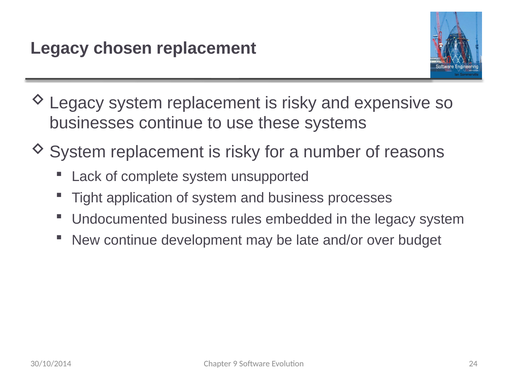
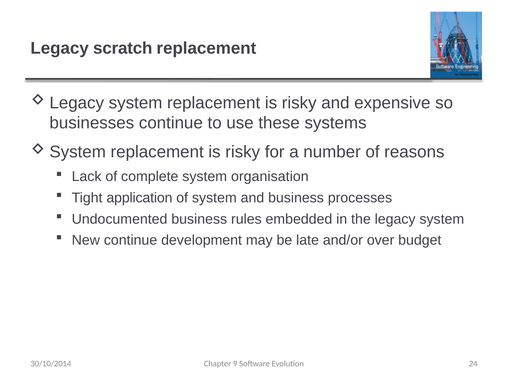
chosen: chosen -> scratch (123, 48)
unsupported: unsupported -> organisation (270, 177)
